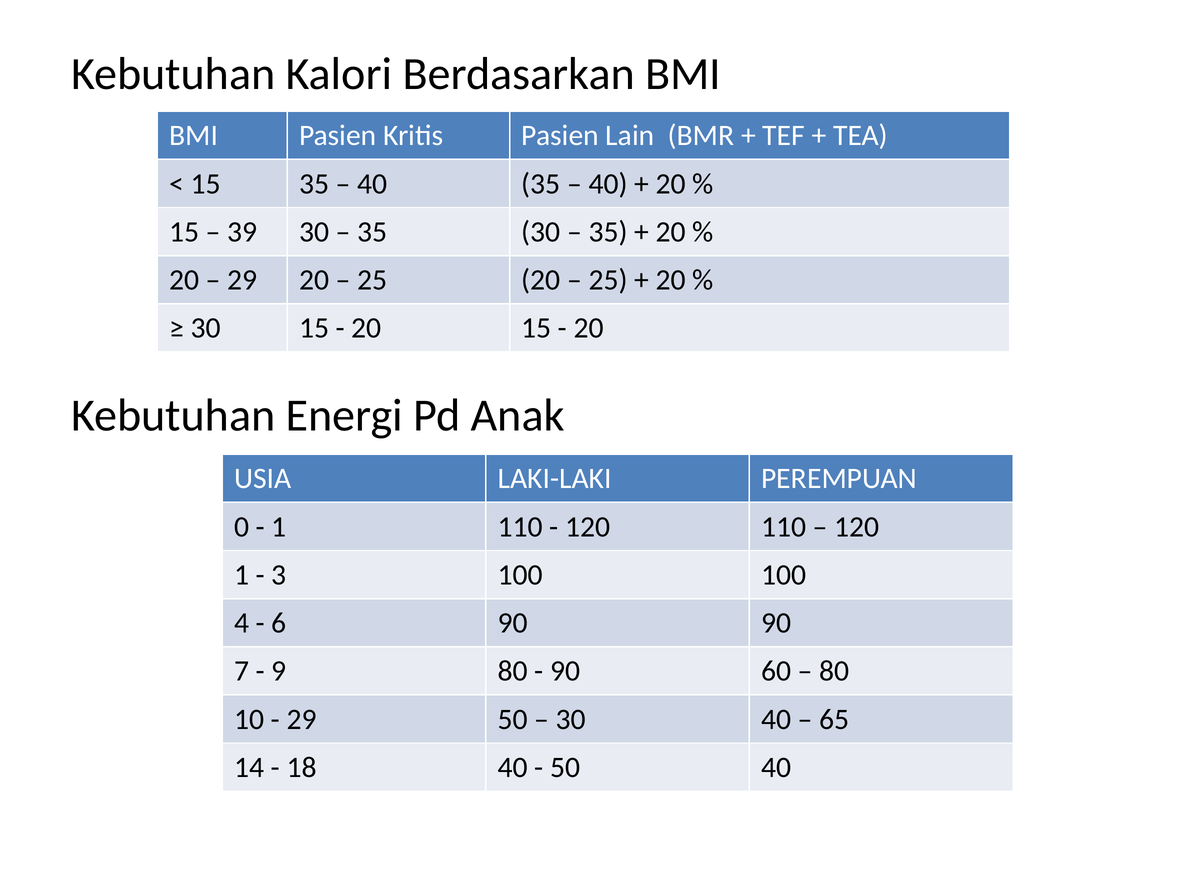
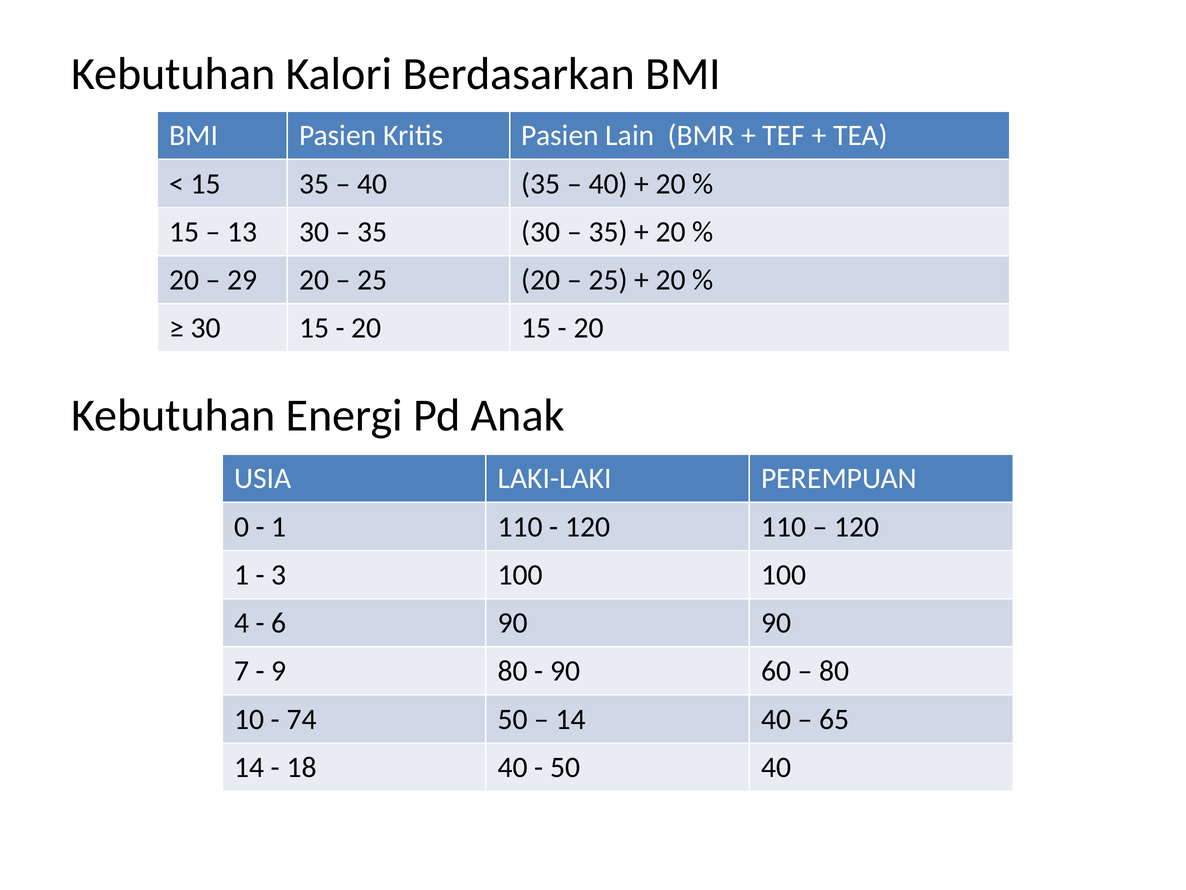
39: 39 -> 13 (242, 232)
29: 29 -> 74 (302, 719)
30: 30 -> 14 (571, 719)
